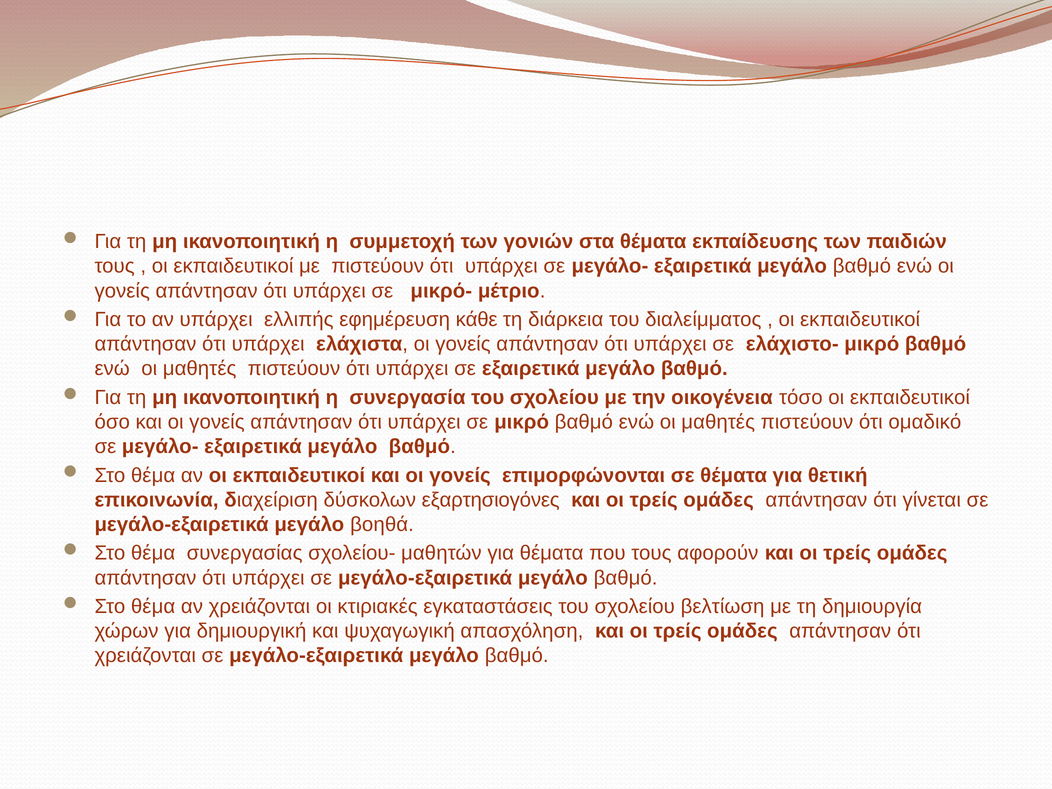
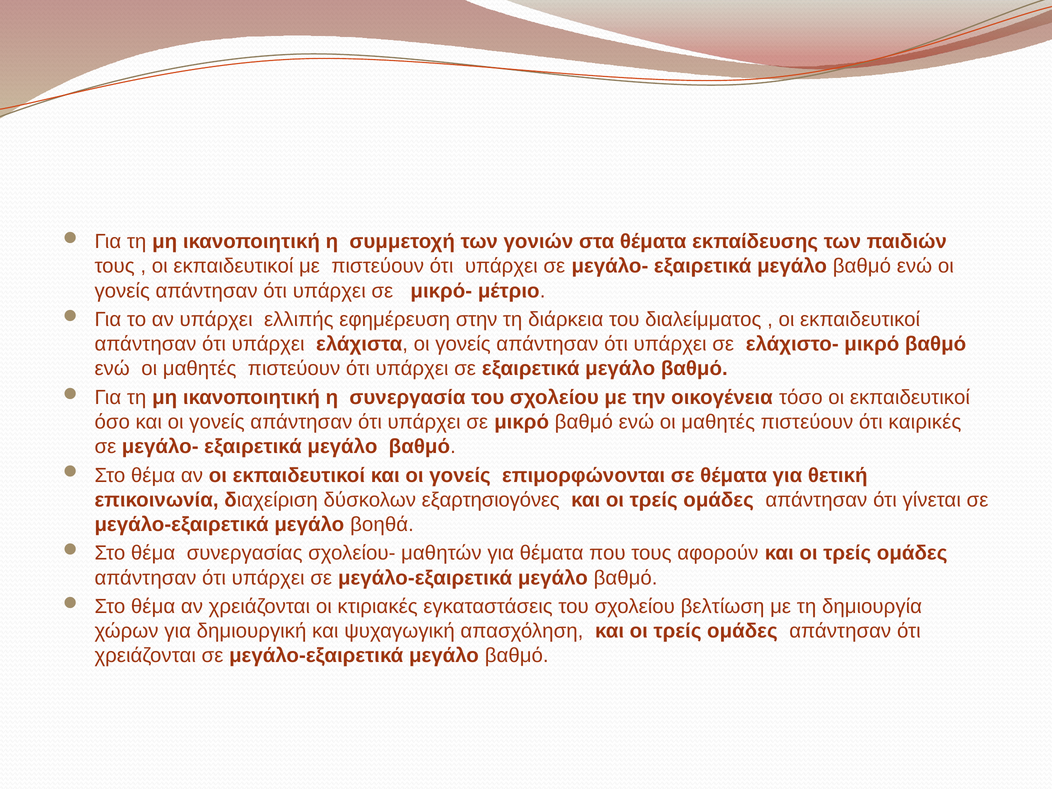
κάθε: κάθε -> στην (477, 319)
ομαδικό: ομαδικό -> καιρικές (925, 422)
